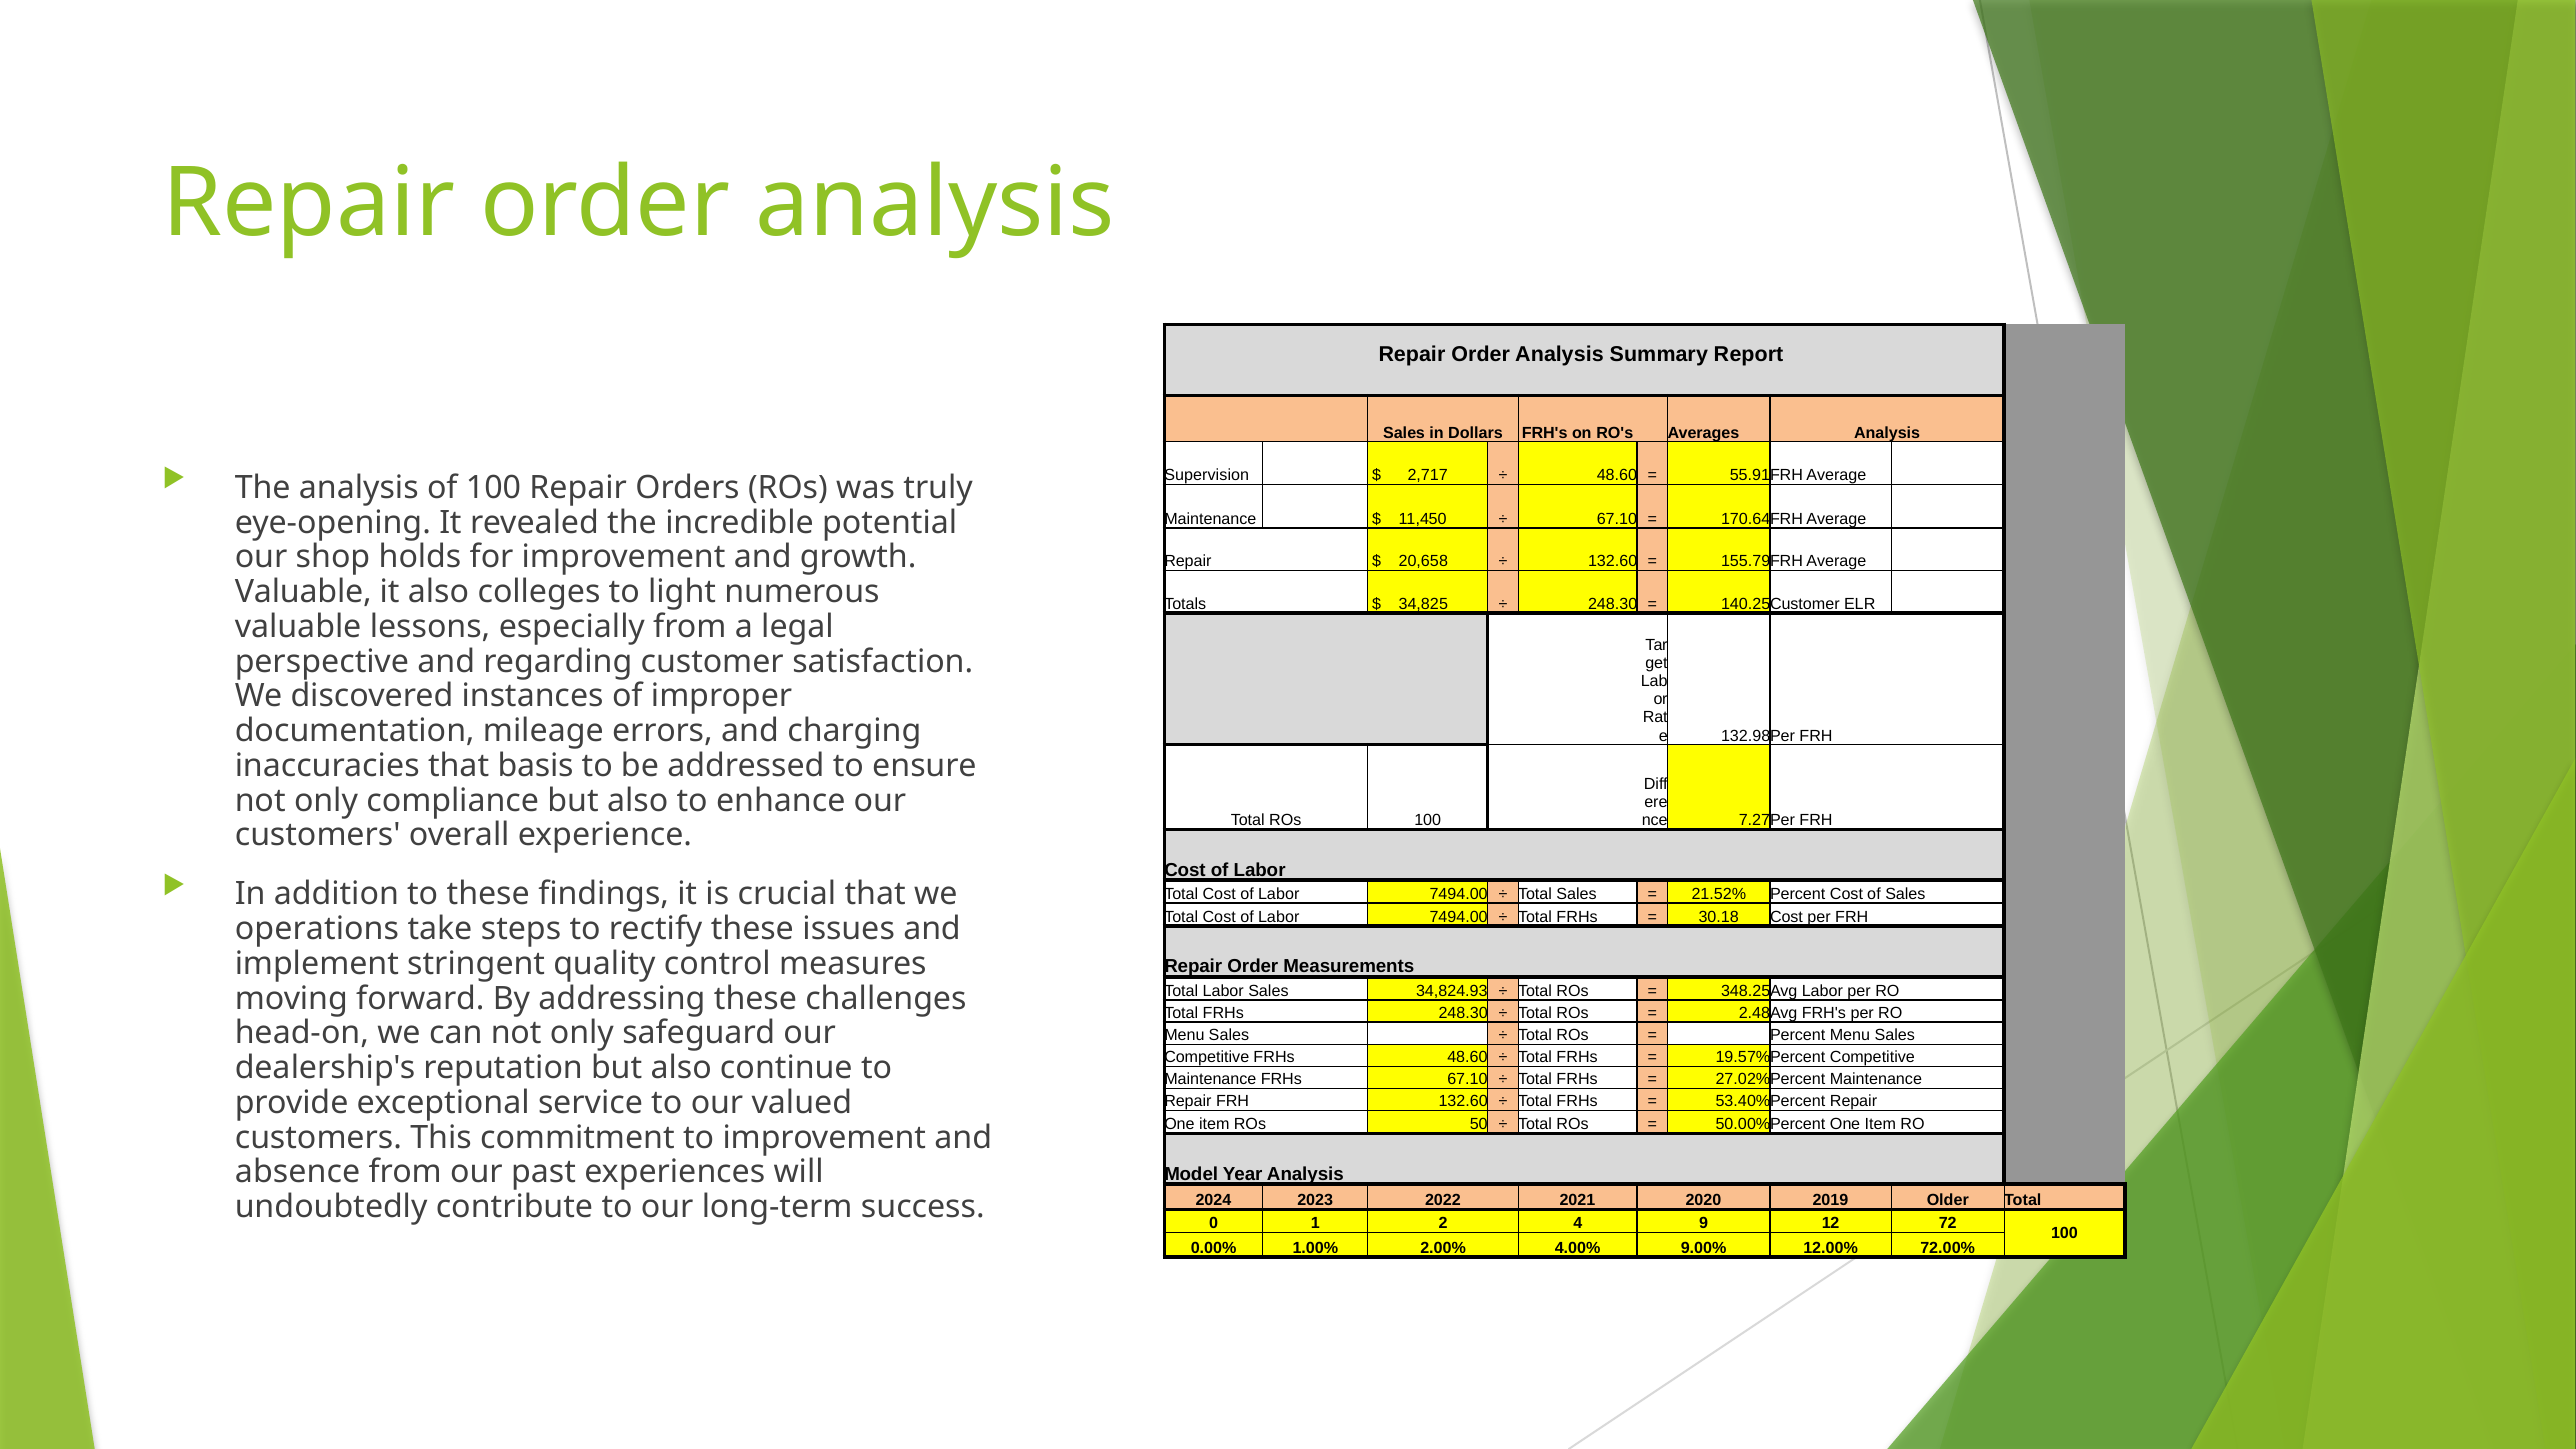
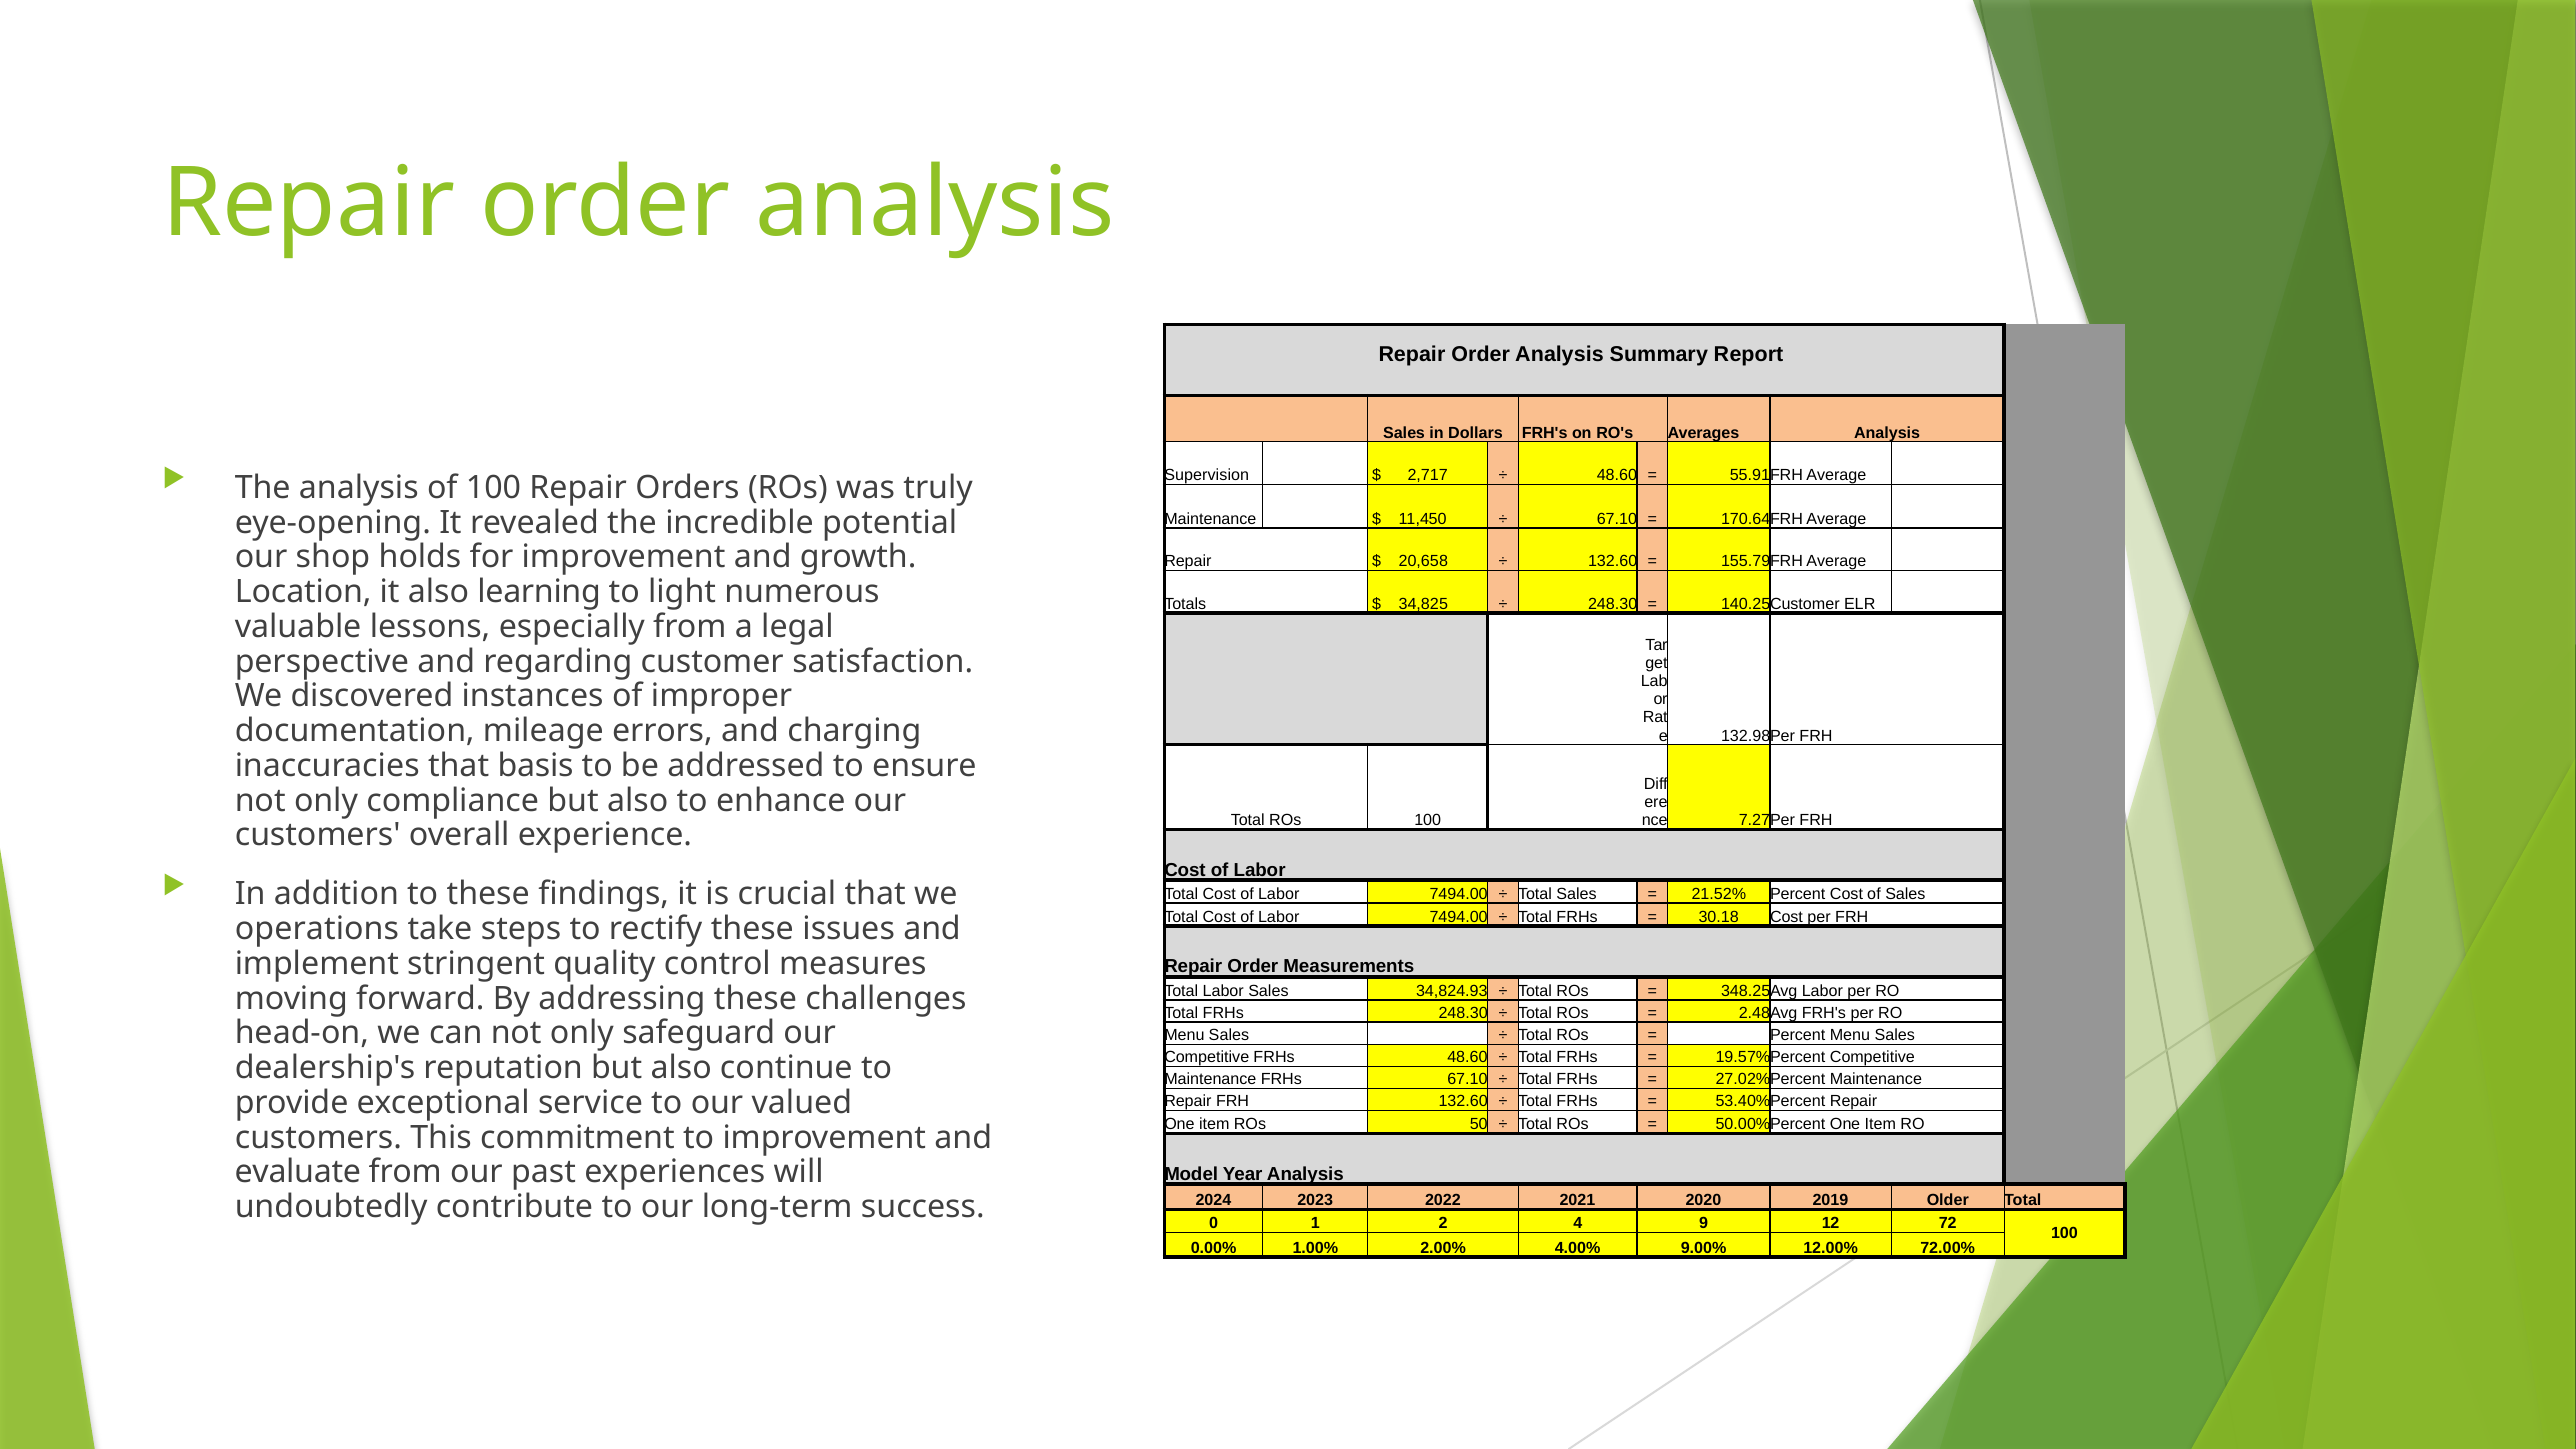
Valuable: Valuable -> Location (303, 592)
colleges: colleges -> learning (539, 592)
absence: absence -> evaluate (298, 1172)
